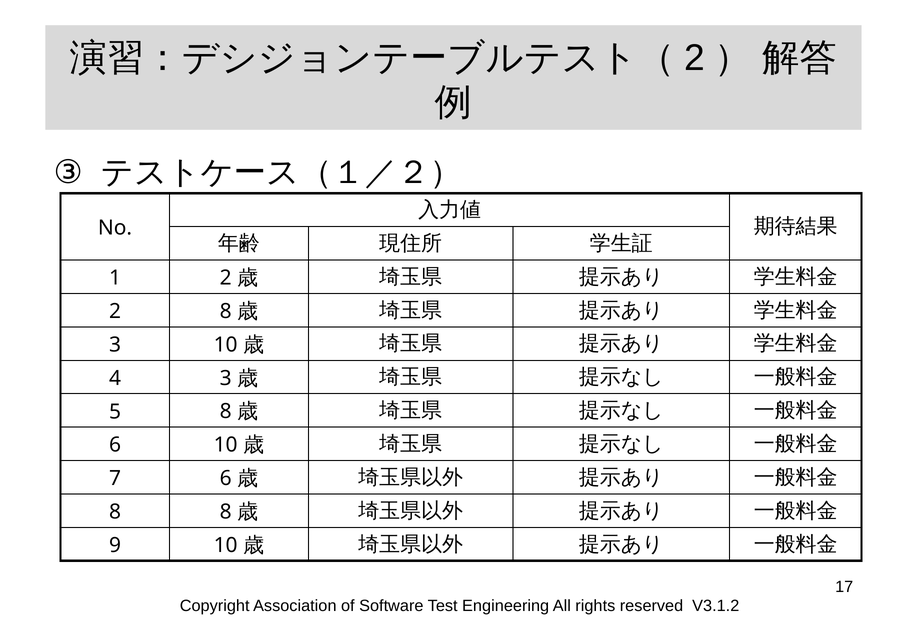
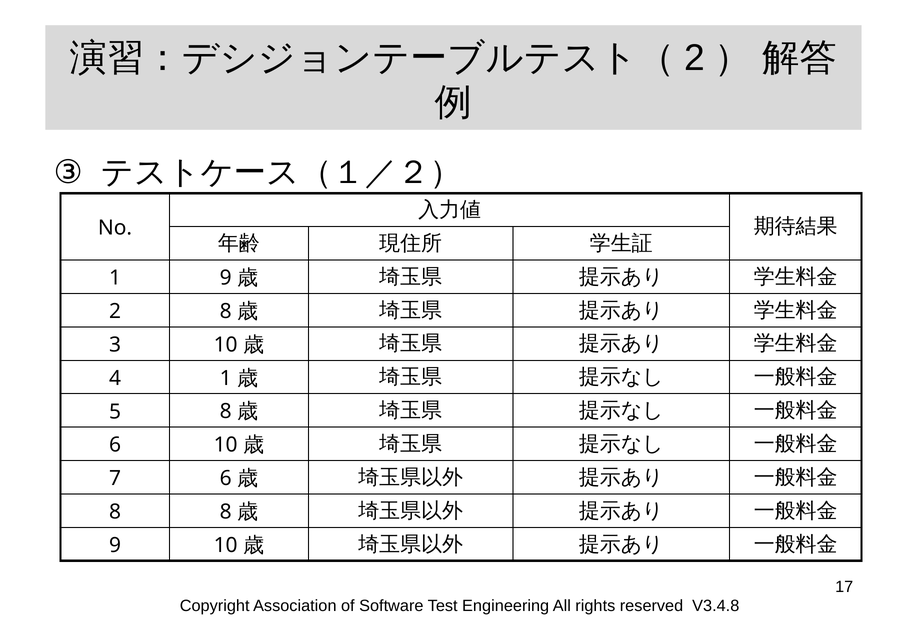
1 2: 2 -> 9 (226, 278)
4 3: 3 -> 1 (226, 378)
V3.1.2: V3.1.2 -> V3.4.8 (716, 606)
